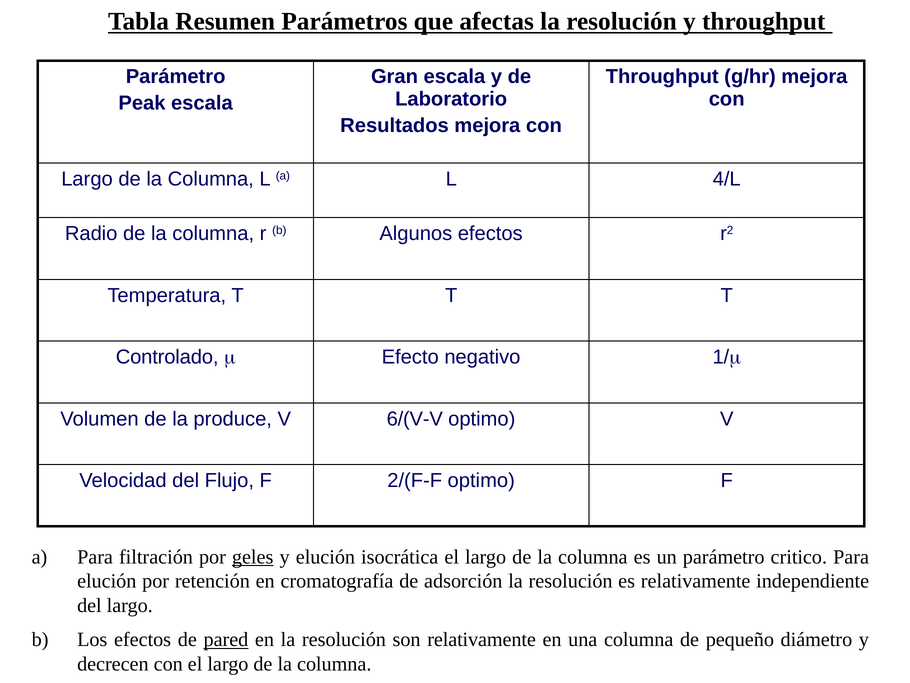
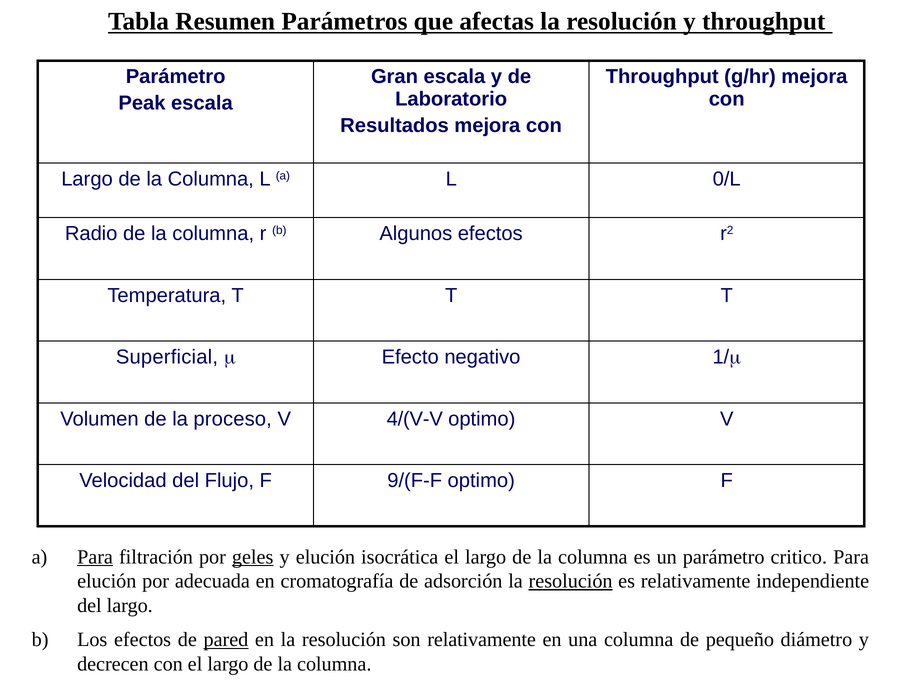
4/L: 4/L -> 0/L (727, 179)
Controlado: Controlado -> Superficial (167, 357)
produce: produce -> proceso (233, 419)
6/(V-V: 6/(V-V -> 4/(V-V (415, 419)
2/(F-F: 2/(F-F -> 9/(F-F (415, 480)
Para underline: none -> present (95, 556)
retención: retención -> adecuada (212, 581)
resolución underline: none -> present (571, 581)
